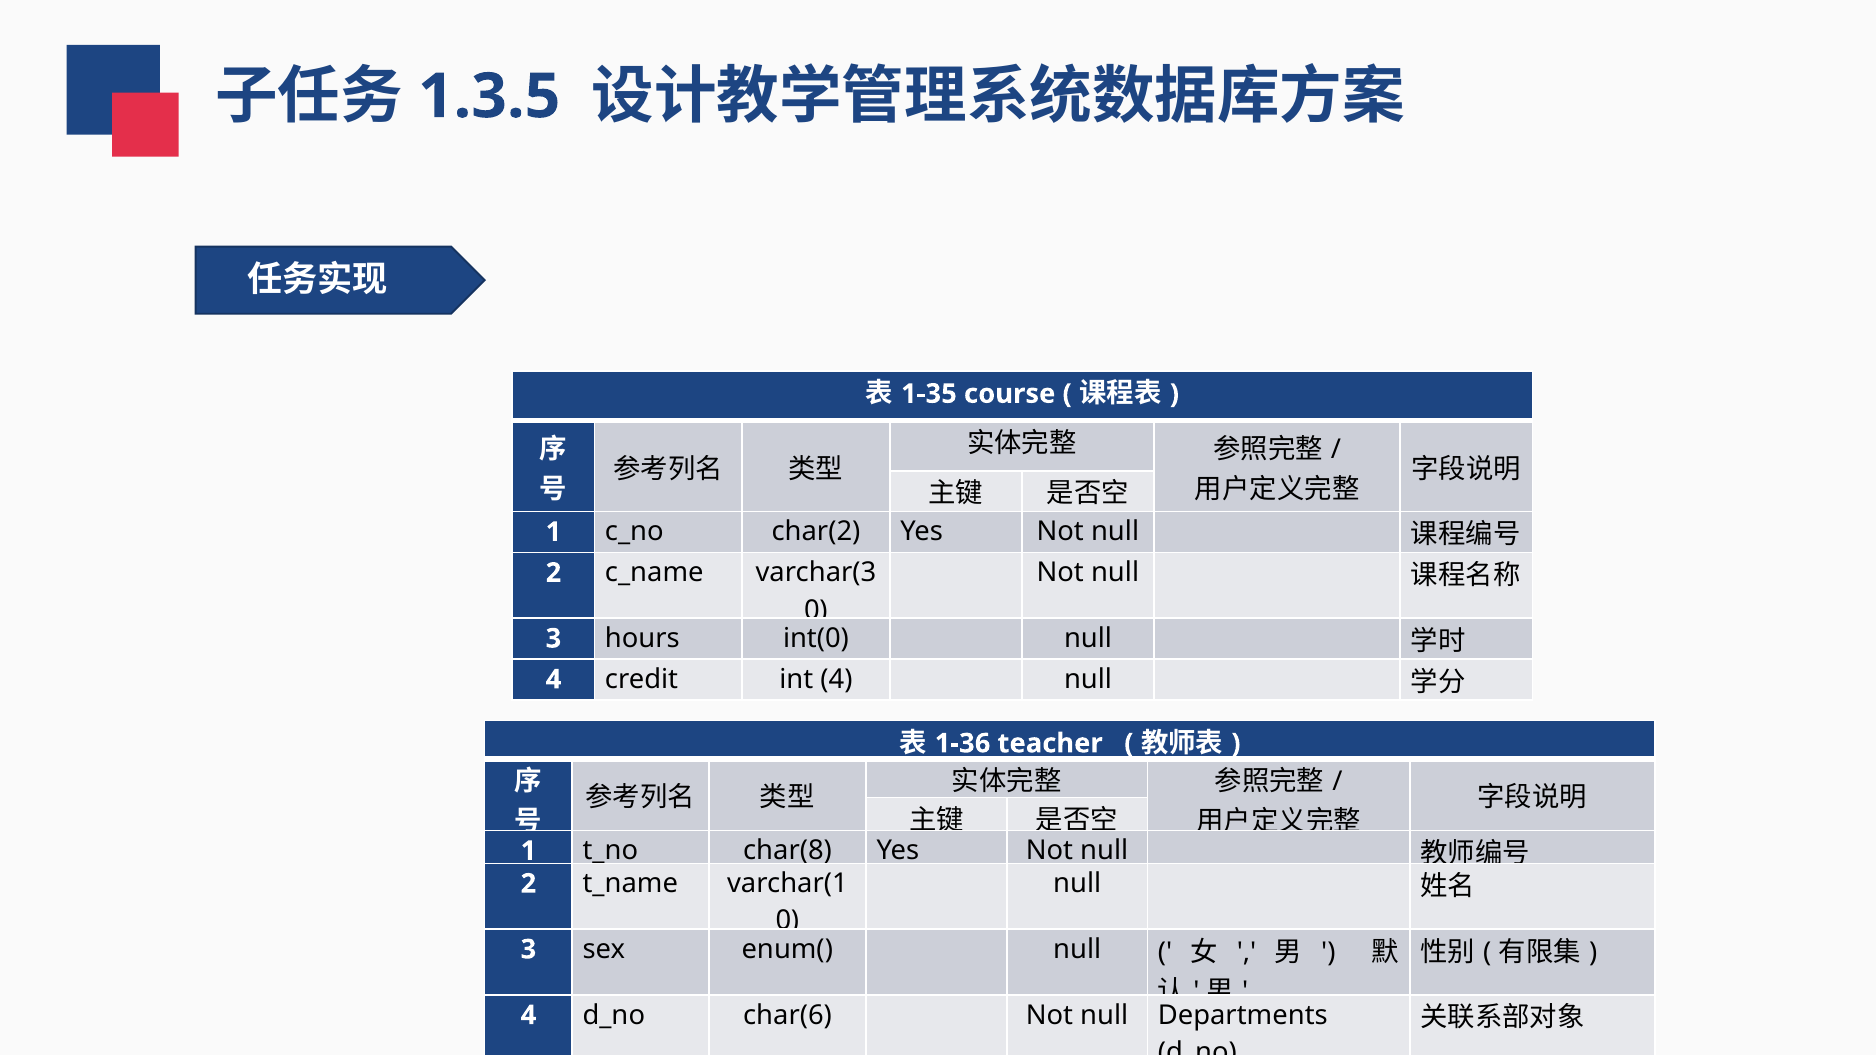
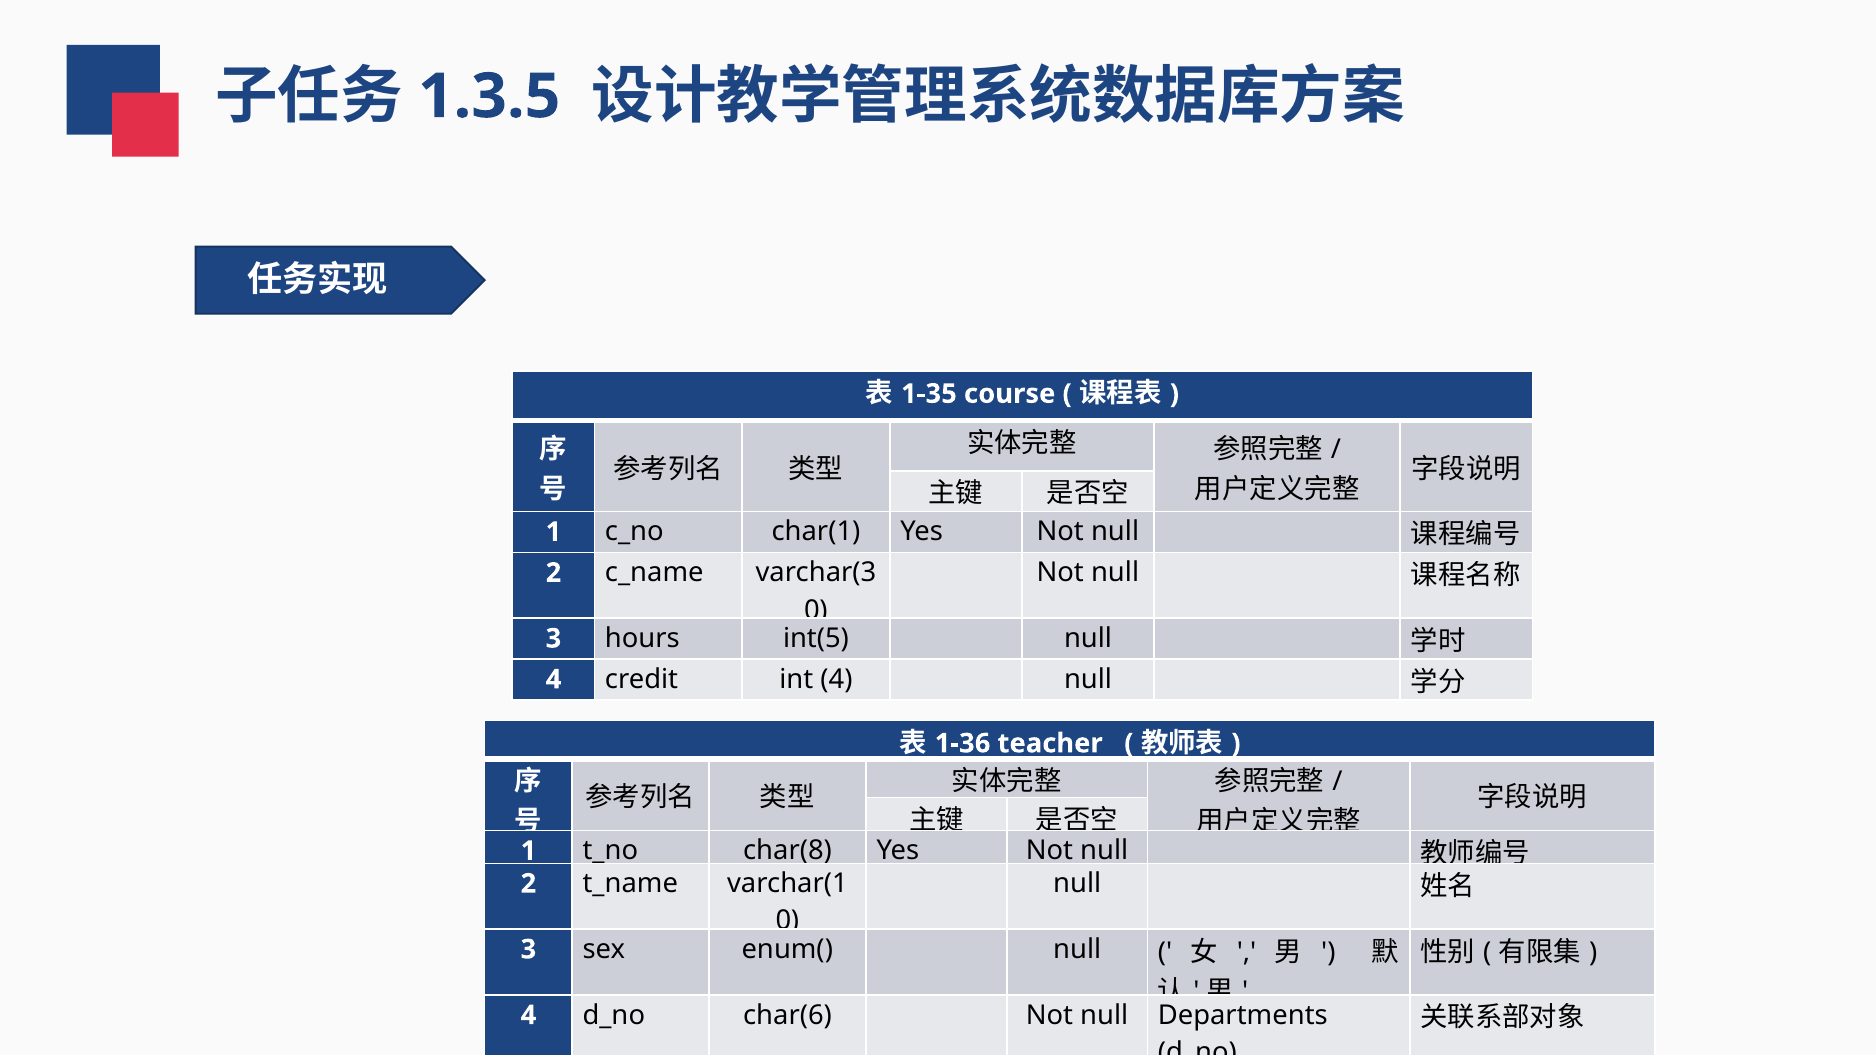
char(2: char(2 -> char(1 (816, 532)
int(0: int(0 -> int(5 (816, 639)
